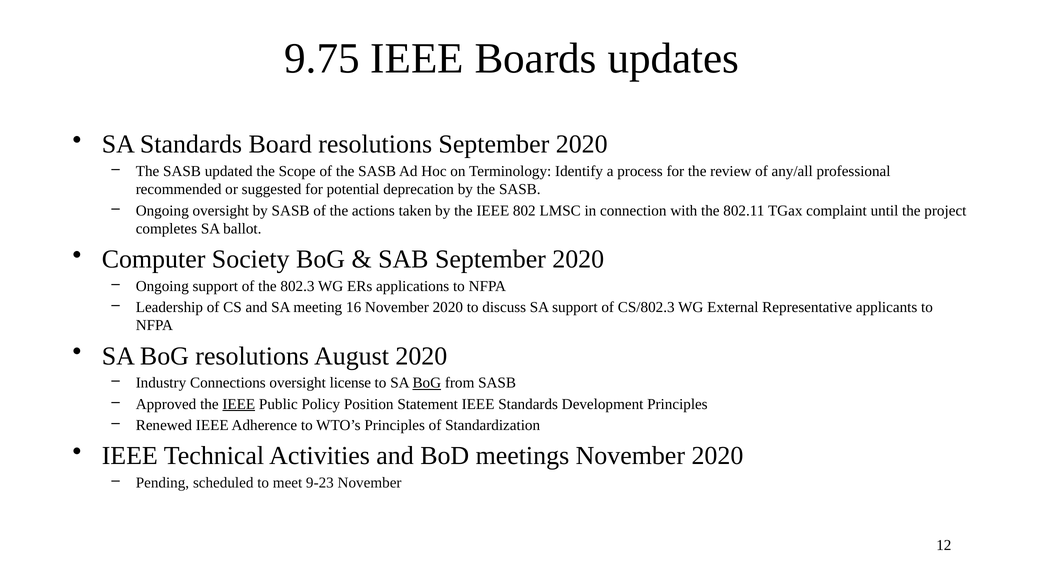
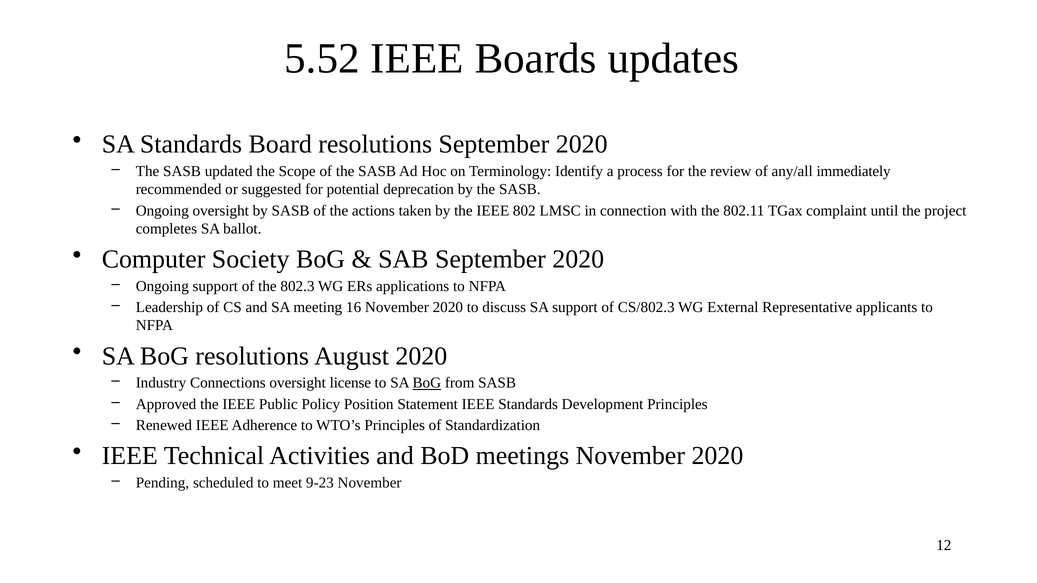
9.75: 9.75 -> 5.52 (322, 59)
professional: professional -> immediately (854, 171)
IEEE underline: present -> none (239, 404)
